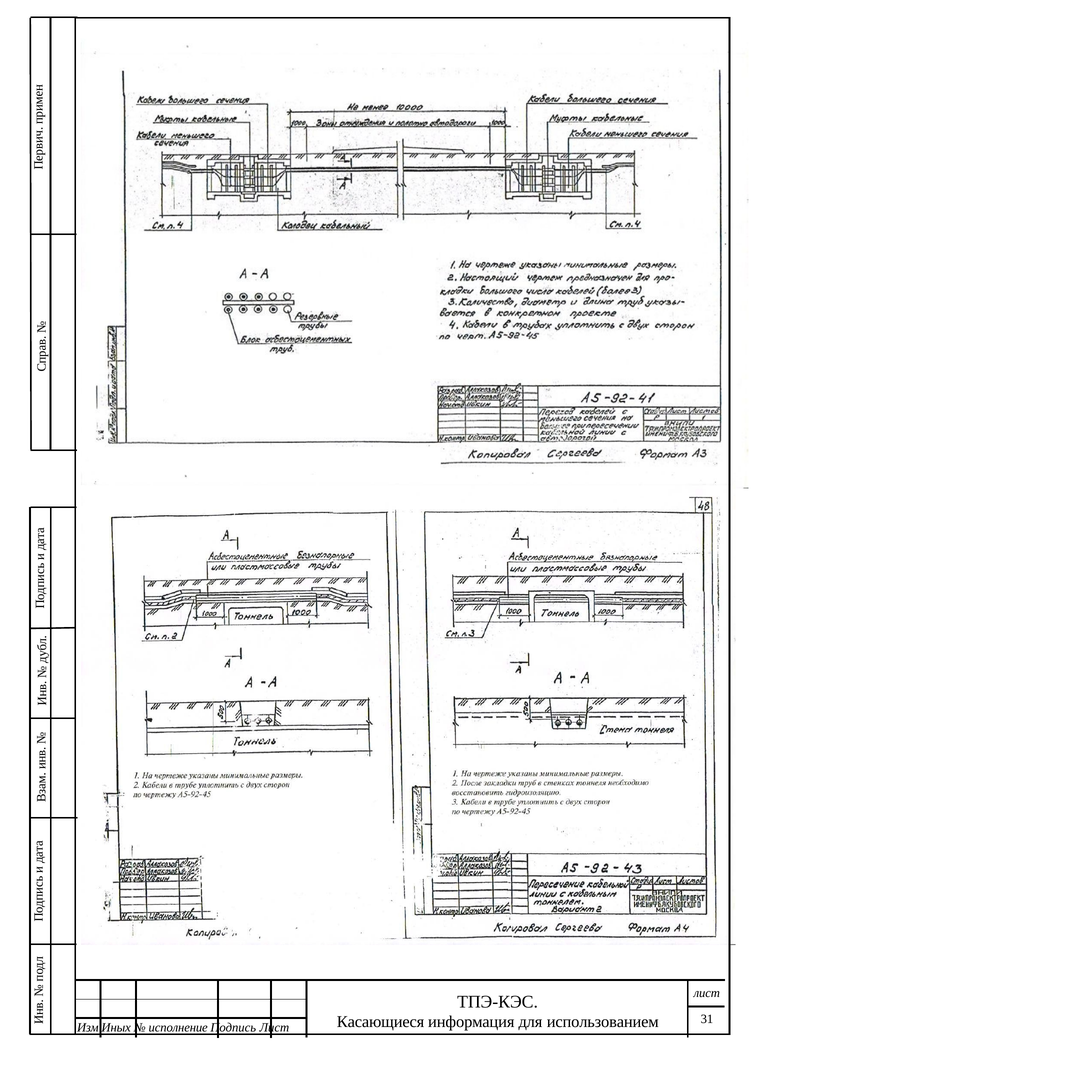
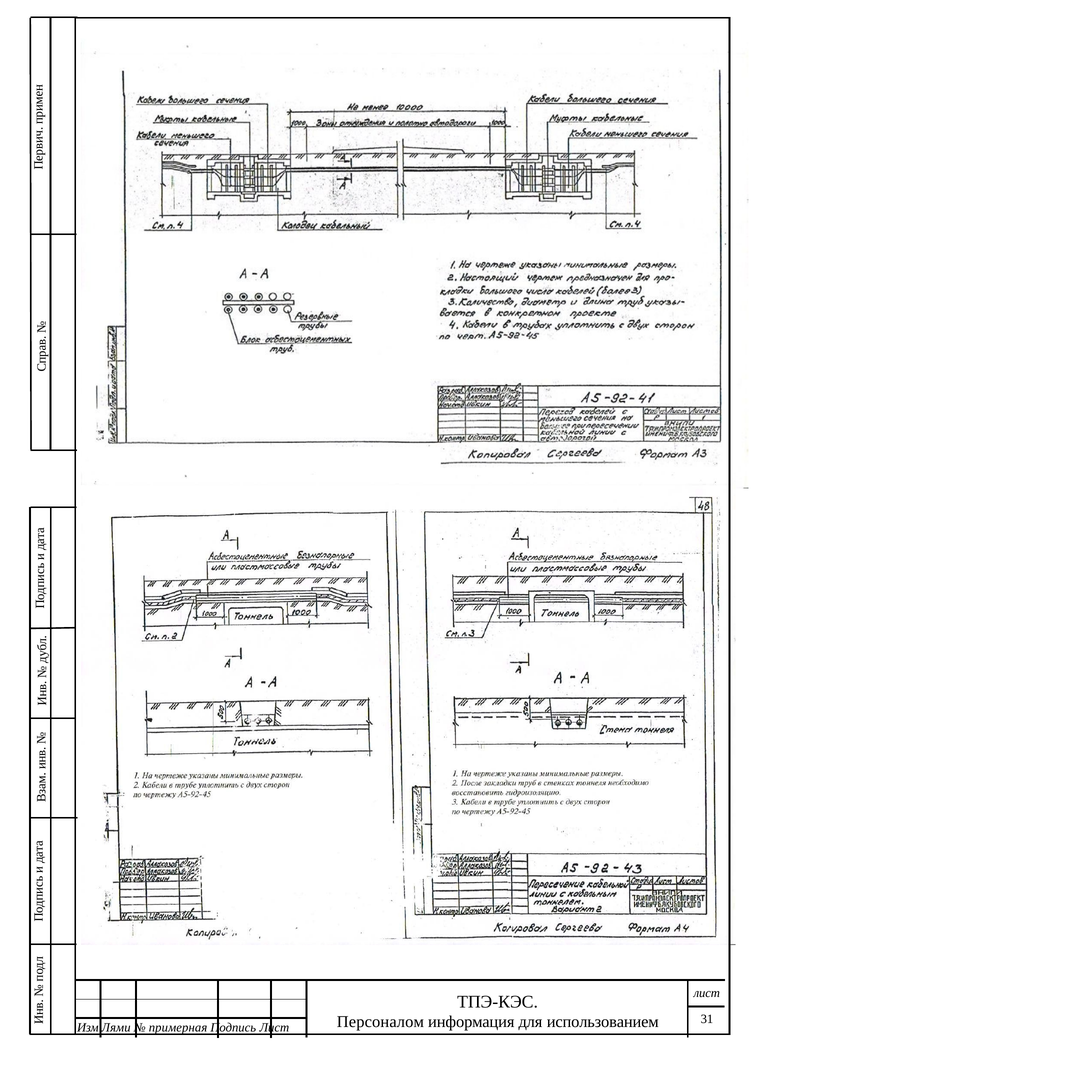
Касающиеся: Касающиеся -> Персоналом (380, 1022)
Иных: Иных -> Лями (116, 1028)
исполнение: исполнение -> примерная (178, 1028)
